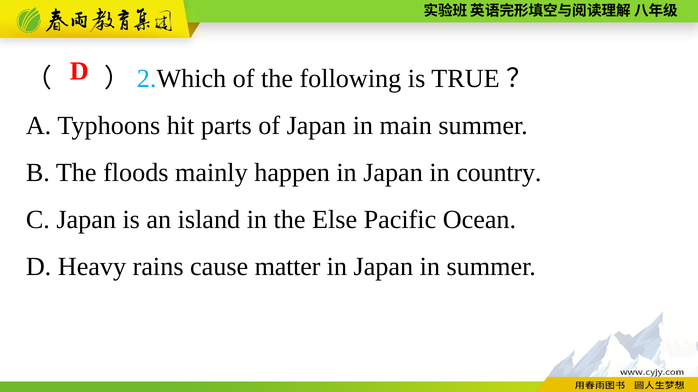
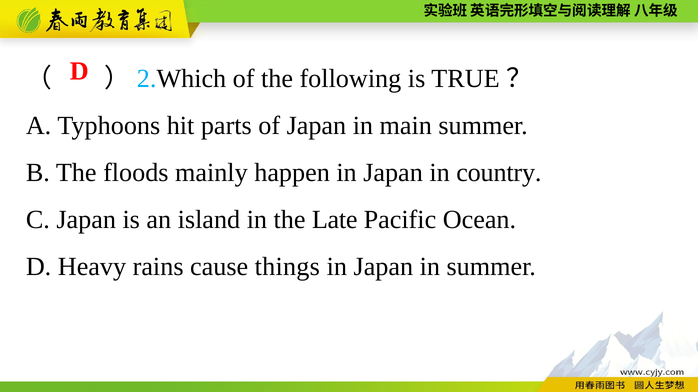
Else: Else -> Late (335, 220)
matter: matter -> things (287, 267)
